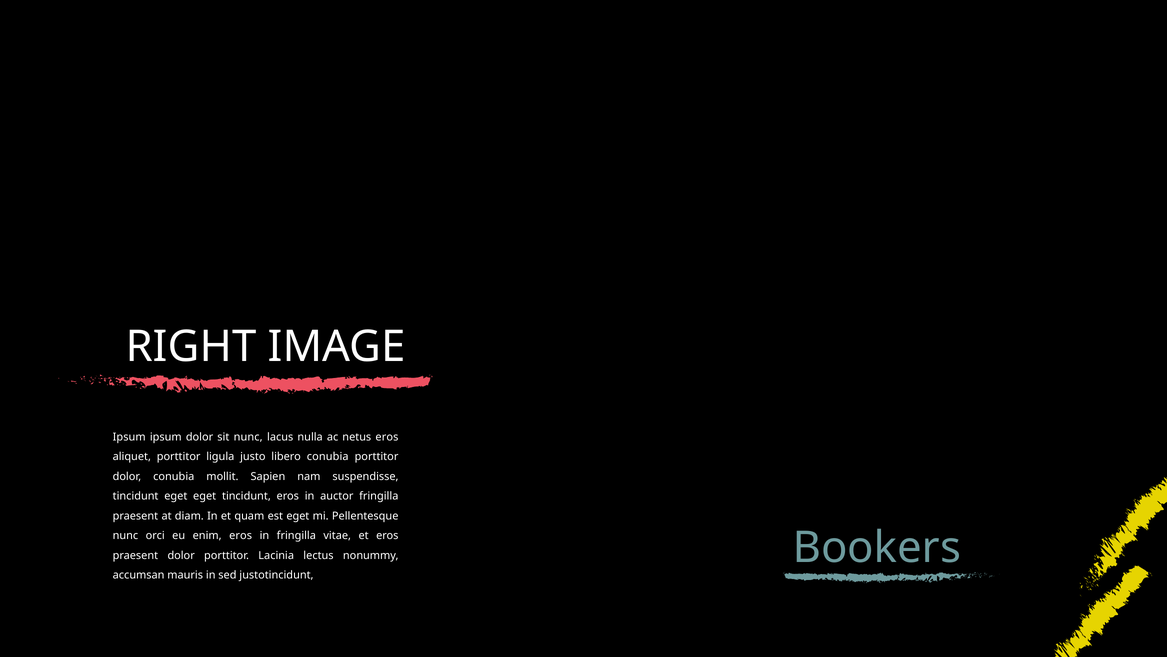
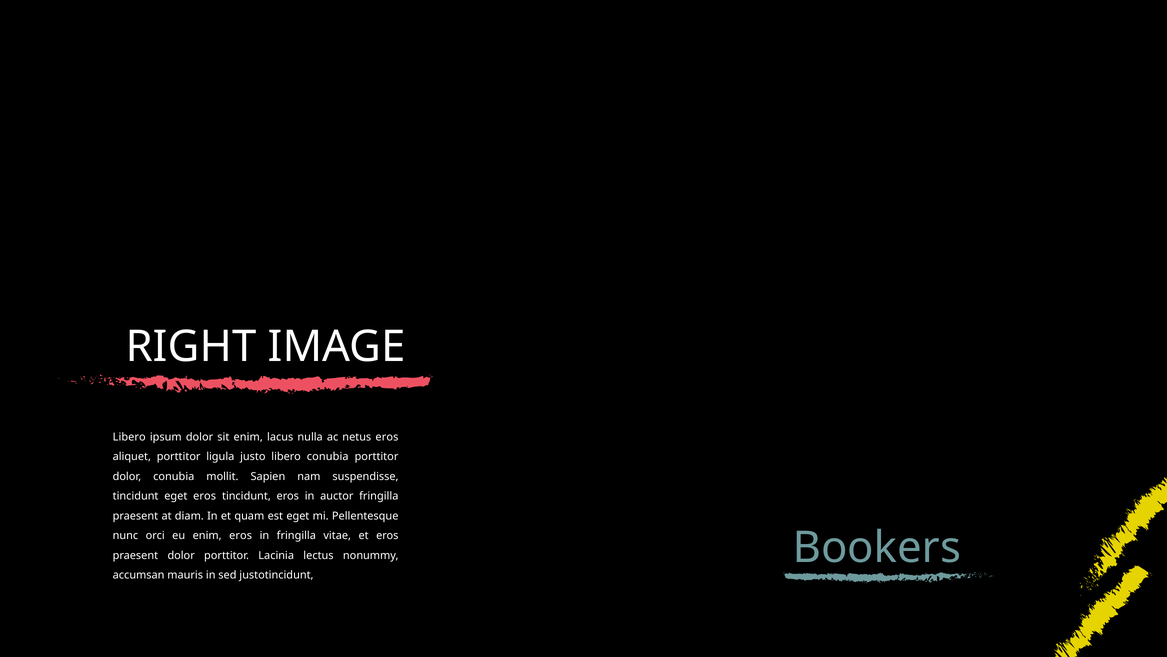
Ipsum: Ipsum -> Libero (129, 437)
sit nunc: nunc -> enim (248, 437)
eget eget: eget -> eros (205, 496)
